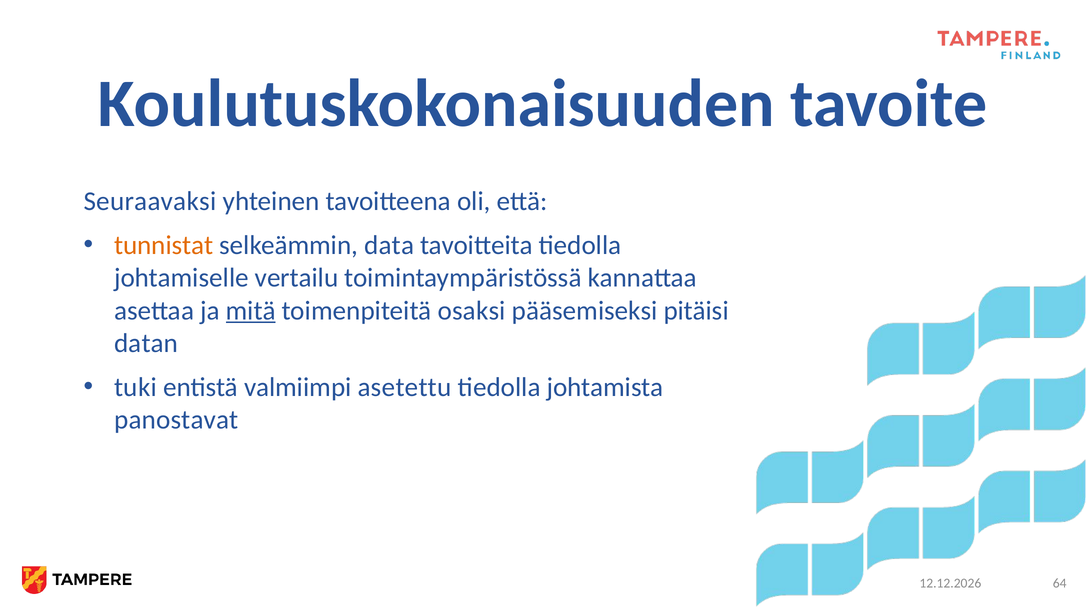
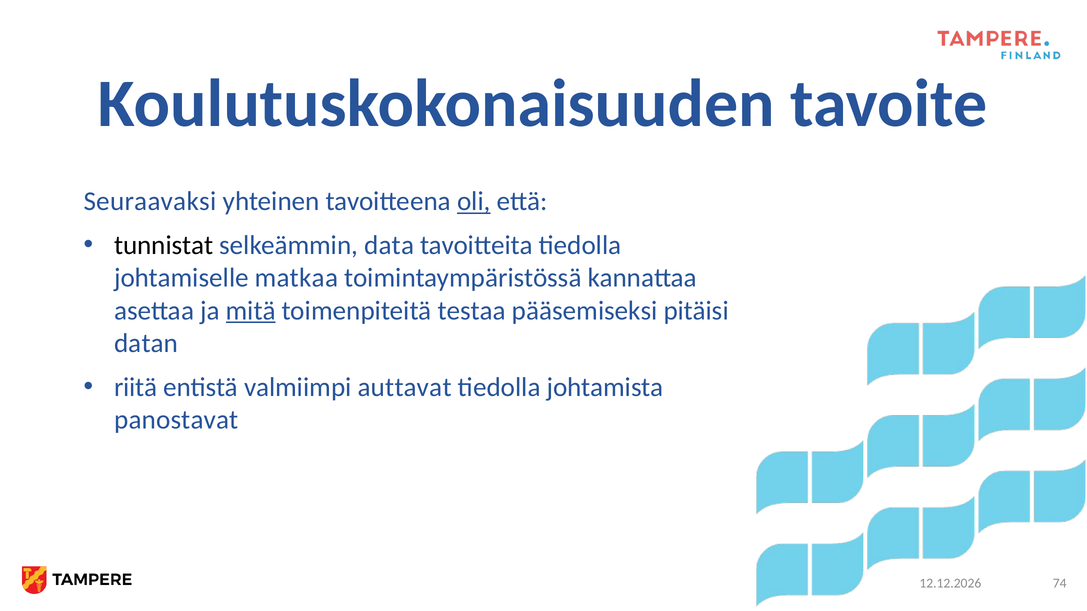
oli underline: none -> present (474, 202)
tunnistat colour: orange -> black (164, 246)
vertailu: vertailu -> matkaa (296, 278)
osaksi: osaksi -> testaa (472, 311)
tuki: tuki -> riitä (136, 387)
asetettu: asetettu -> auttavat (405, 387)
64: 64 -> 74 (1060, 584)
